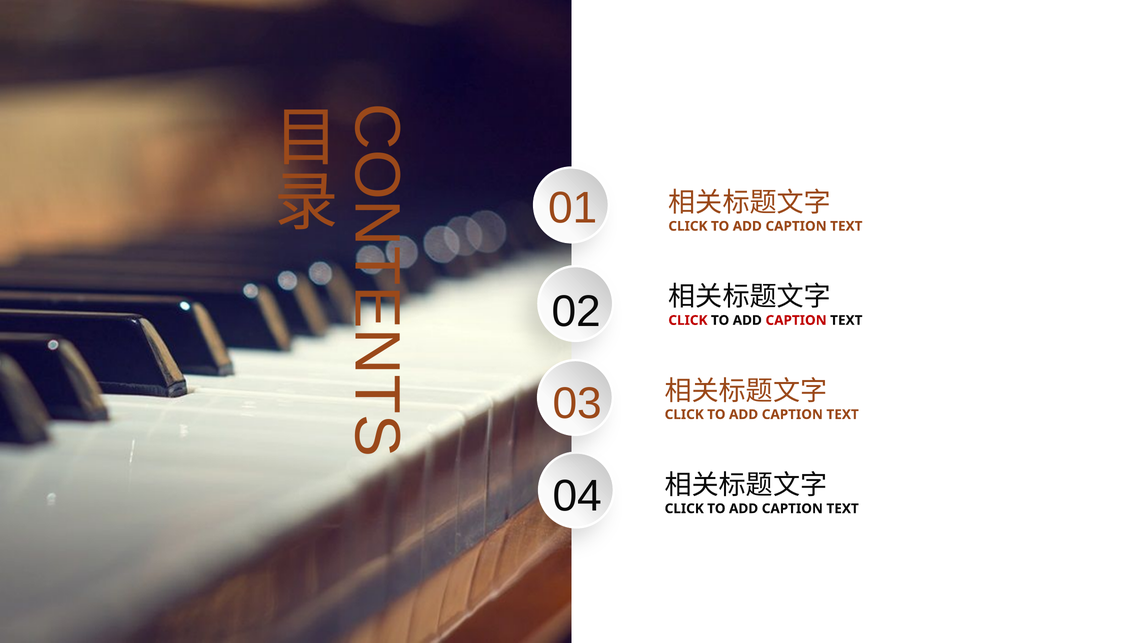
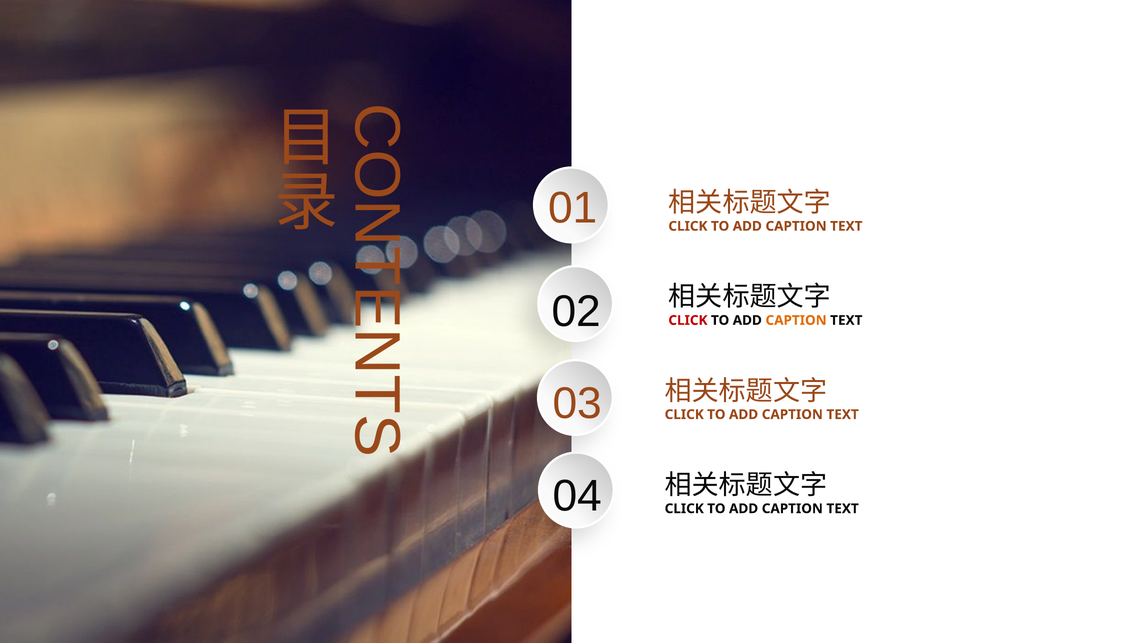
CAPTION colour: red -> orange (796, 320)
